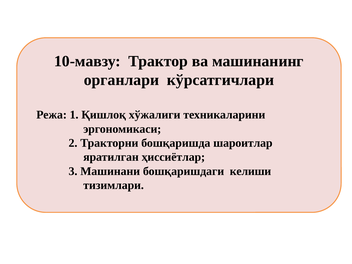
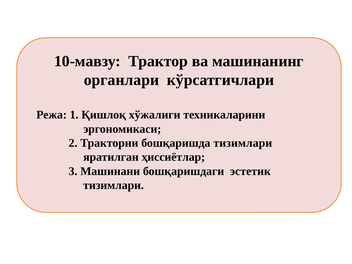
бошқаришда шароитлар: шароитлар -> тизимлари (243, 143)
келиши: келиши -> эстетик (250, 171)
